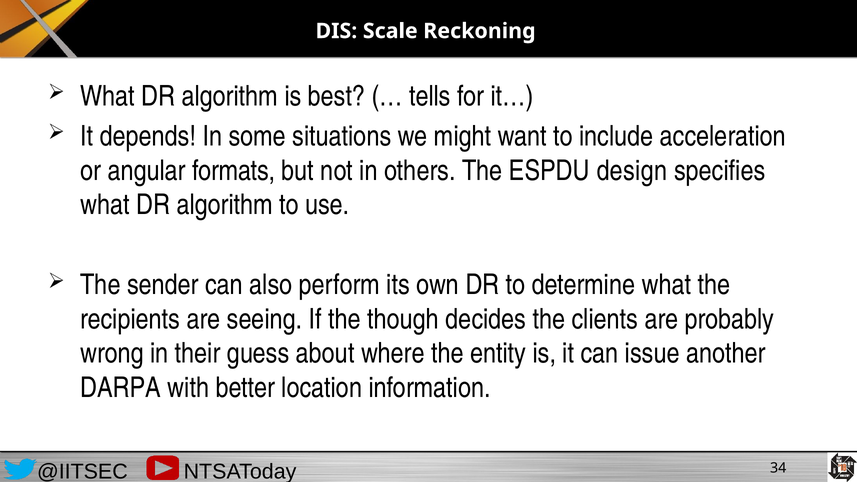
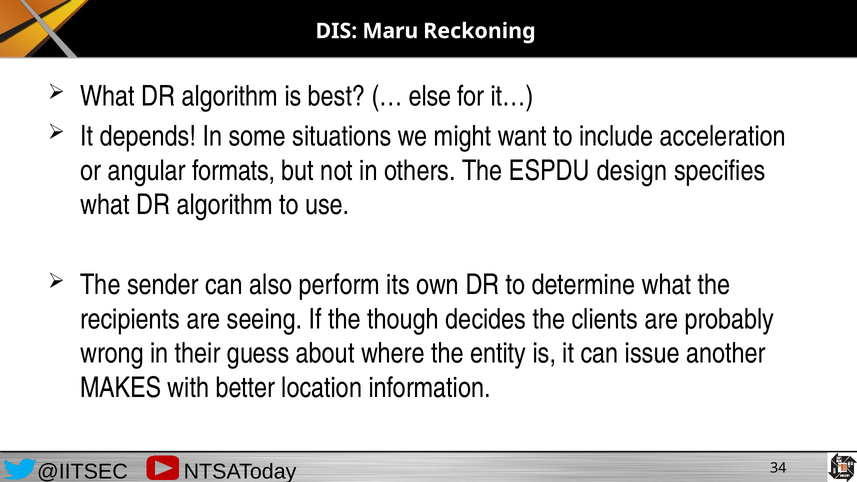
Scale: Scale -> Maru (390, 31)
tells: tells -> else (430, 96)
DARPA: DARPA -> MAKES (121, 388)
